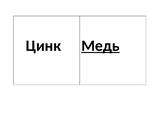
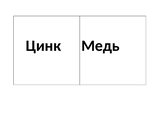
Медь underline: present -> none (100, 46)
